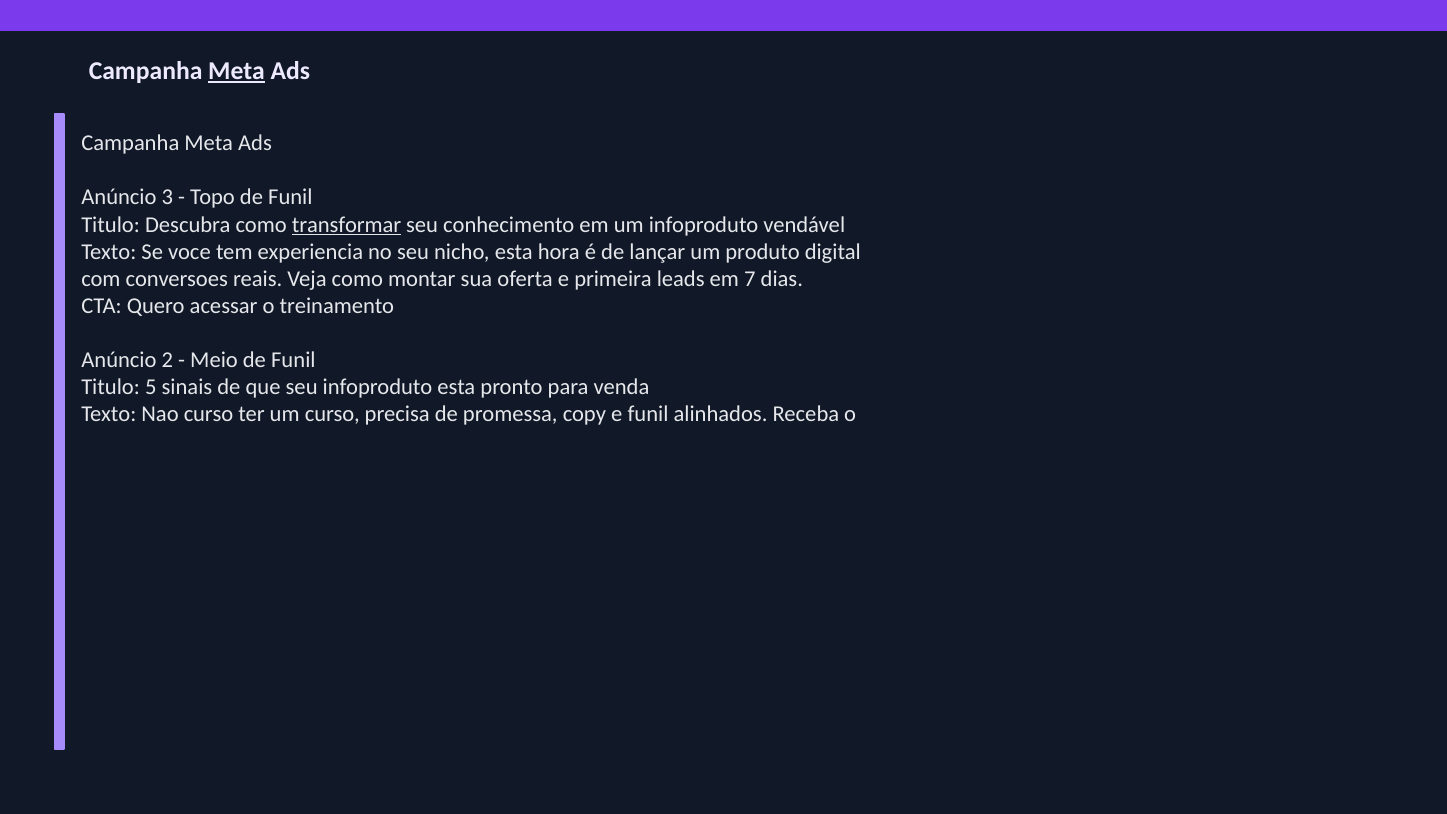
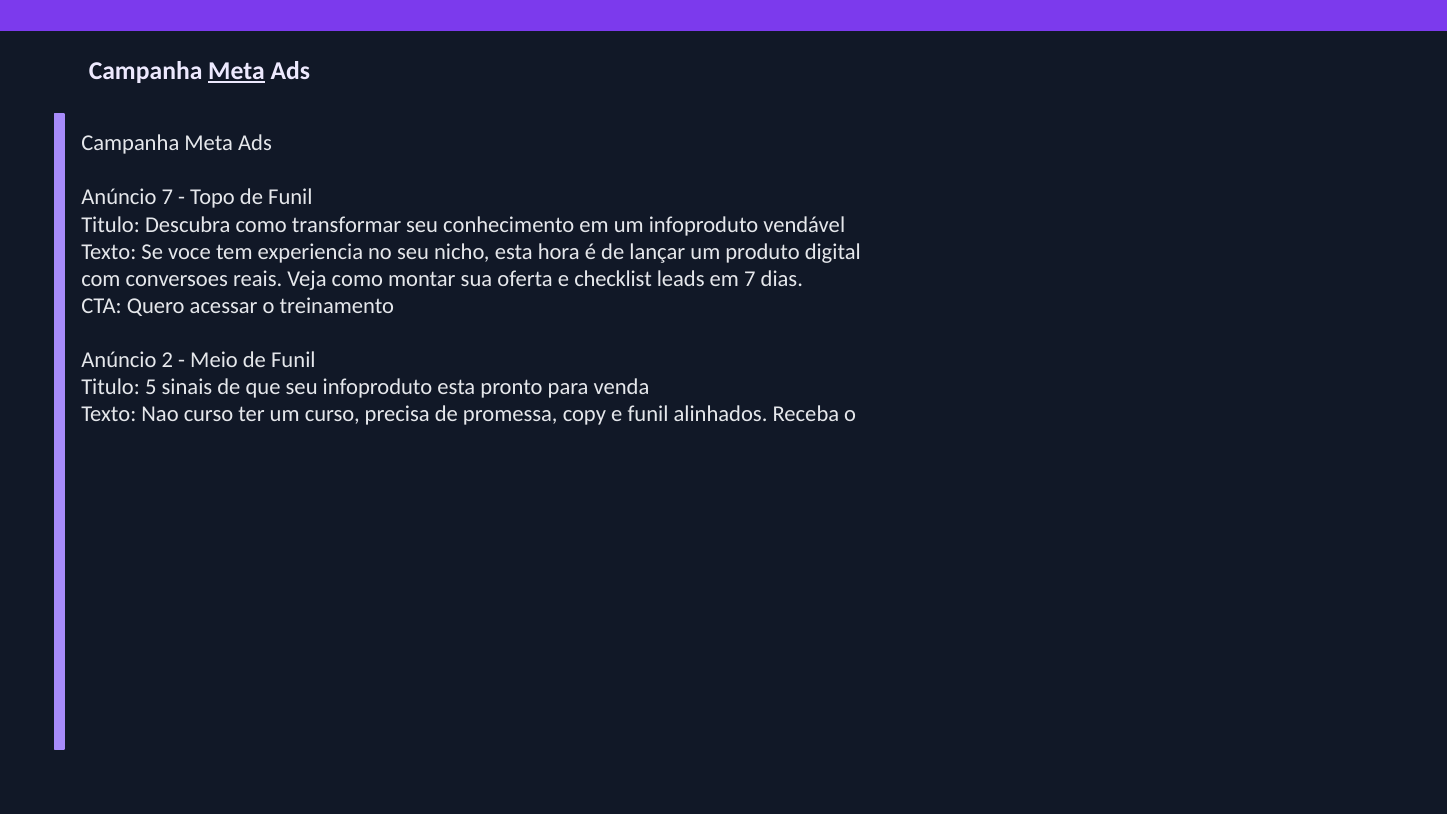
Anúncio 3: 3 -> 7 (167, 197)
transformar underline: present -> none (347, 225)
primeira: primeira -> checklist (613, 279)
